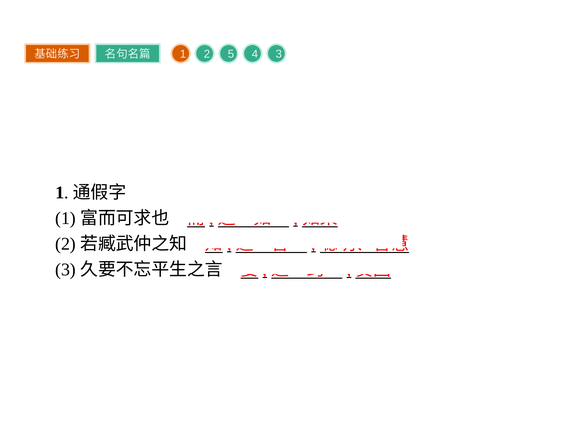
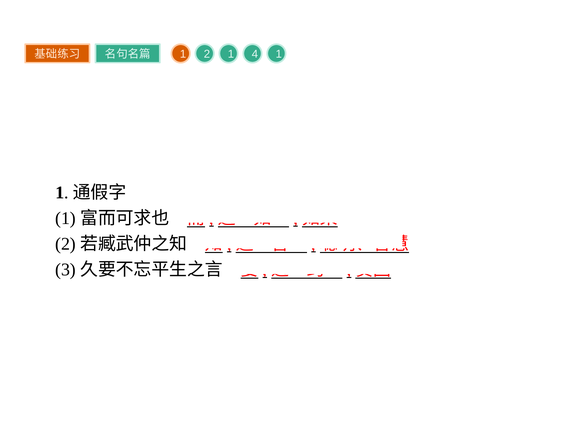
2 5: 5 -> 1 (231, 54)
4 3: 3 -> 1 (279, 54)
